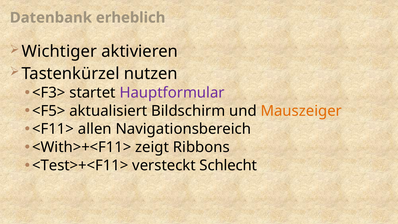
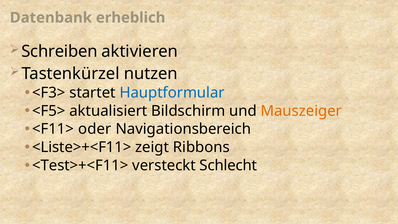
Wichtiger: Wichtiger -> Schreiben (59, 51)
Hauptformular colour: purple -> blue (172, 93)
allen: allen -> oder (95, 129)
<With>+<F11>: <With>+<F11> -> <Liste>+<F11> (82, 147)
